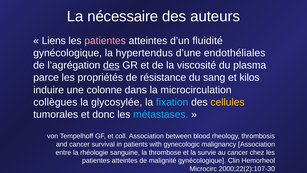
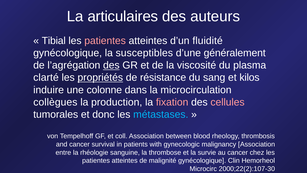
nécessaire: nécessaire -> articulaires (123, 16)
Liens: Liens -> Tibial (54, 41)
hypertendus: hypertendus -> susceptibles (144, 53)
endothéliales: endothéliales -> généralement (235, 53)
parce: parce -> clarté (46, 77)
propriétés underline: none -> present (100, 77)
glycosylée: glycosylée -> production (117, 102)
fixation colour: light blue -> pink (172, 102)
cellules colour: yellow -> pink (228, 102)
